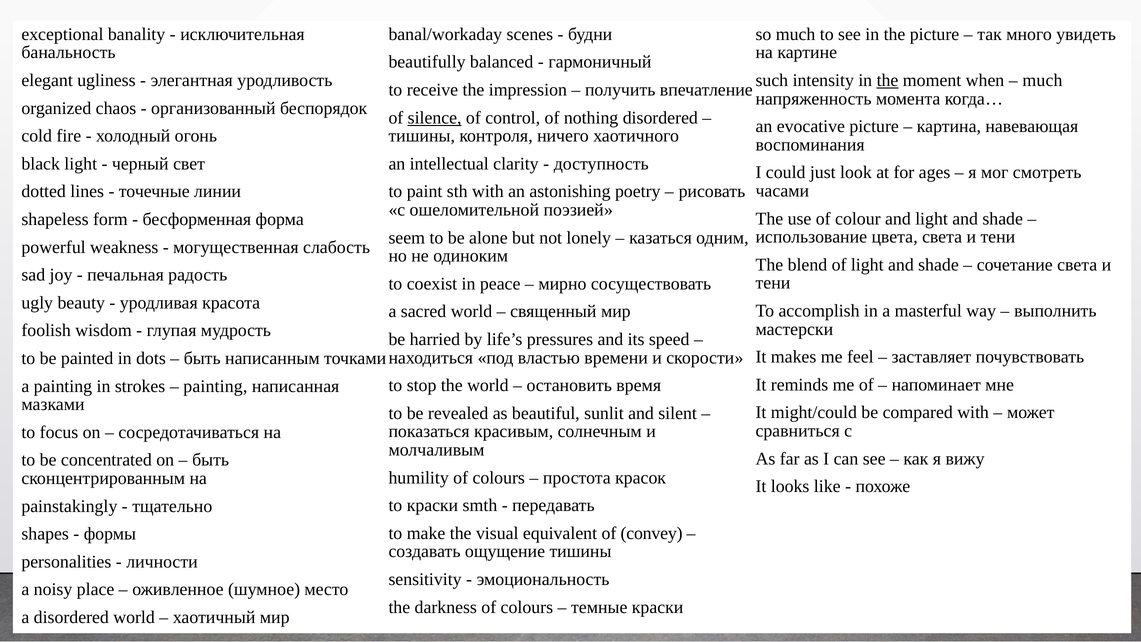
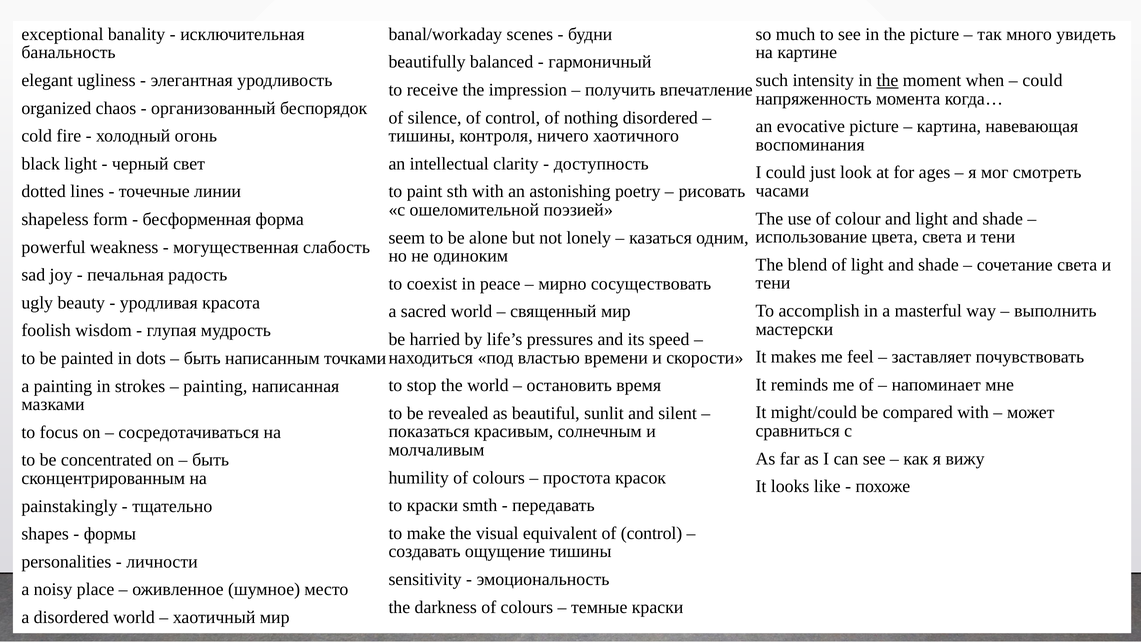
much: much -> could (1042, 80)
silence underline: present -> none (435, 118)
equivalent of convey: convey -> control (652, 533)
